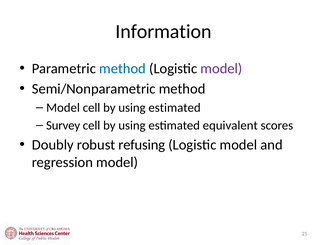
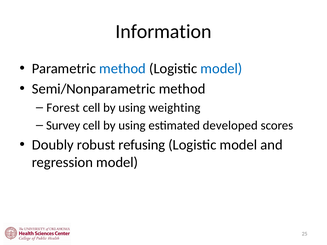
model colour: purple -> blue (221, 69)
Model: Model -> Forest (63, 108)
estimated: estimated -> weighting (174, 108)
equivalent: equivalent -> developed (230, 126)
